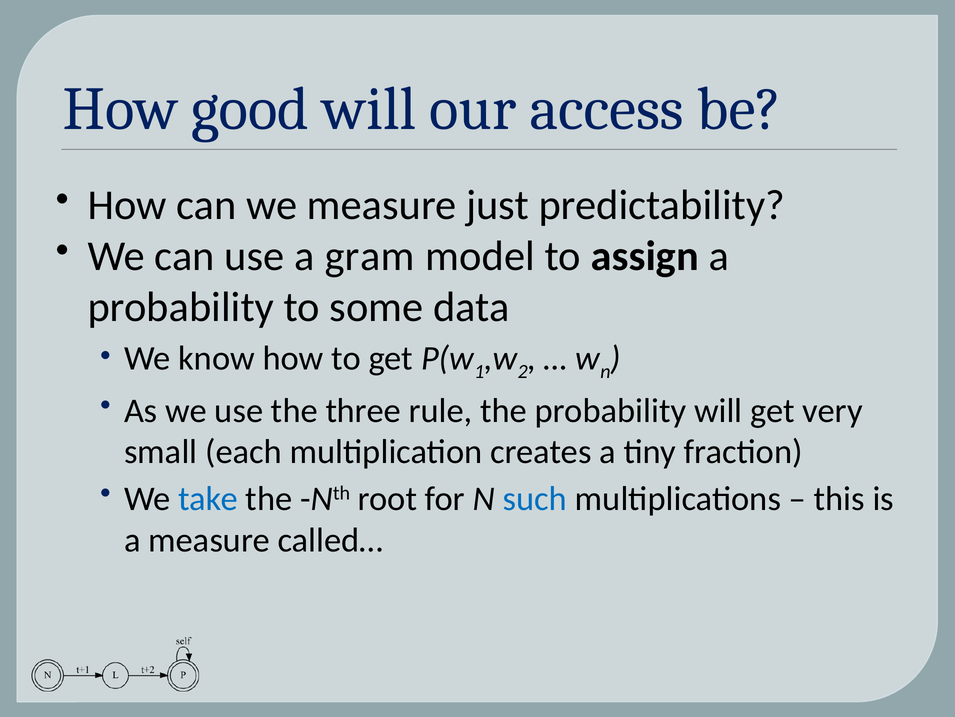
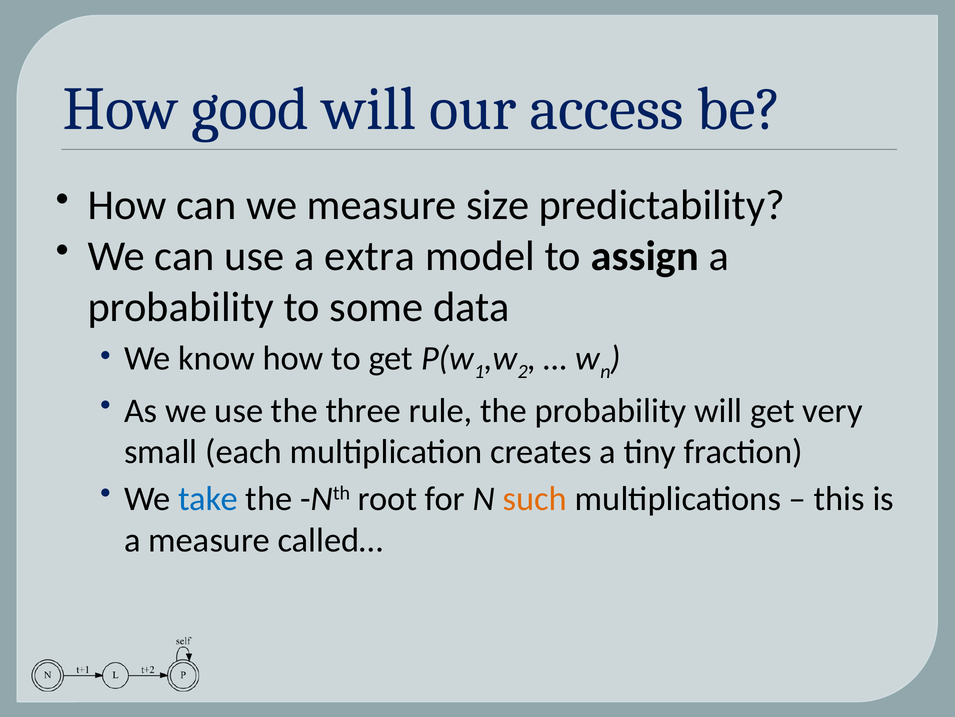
just: just -> size (498, 205)
gram: gram -> extra (370, 256)
such colour: blue -> orange (535, 498)
